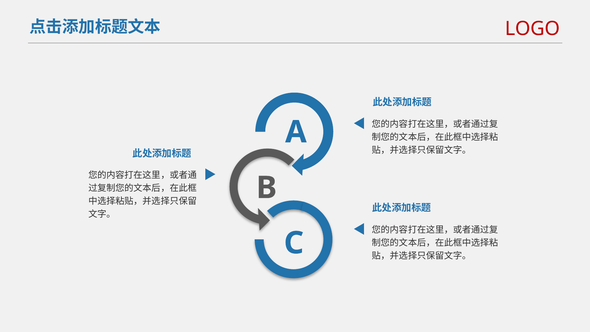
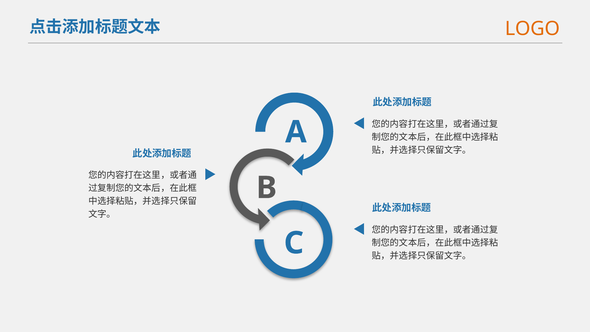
LOGO colour: red -> orange (532, 29)
